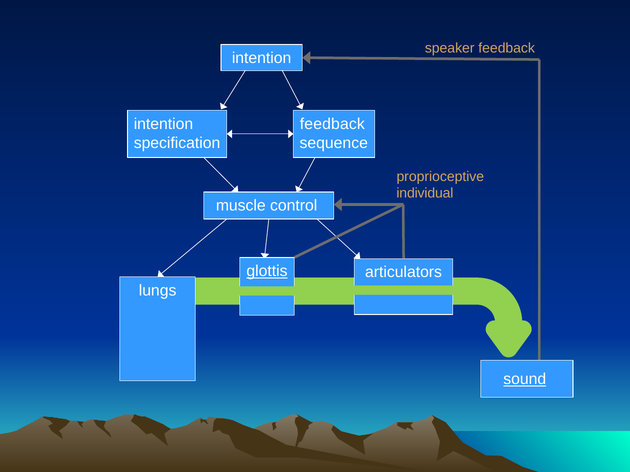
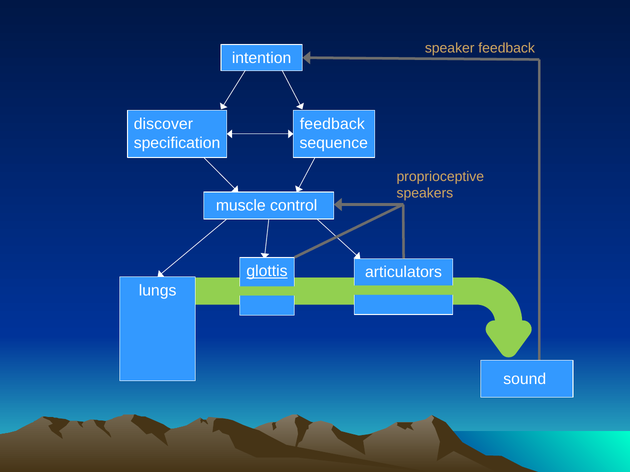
intention: intention -> discover (163, 124)
individual: individual -> speakers (425, 193)
sound underline: present -> none (525, 379)
